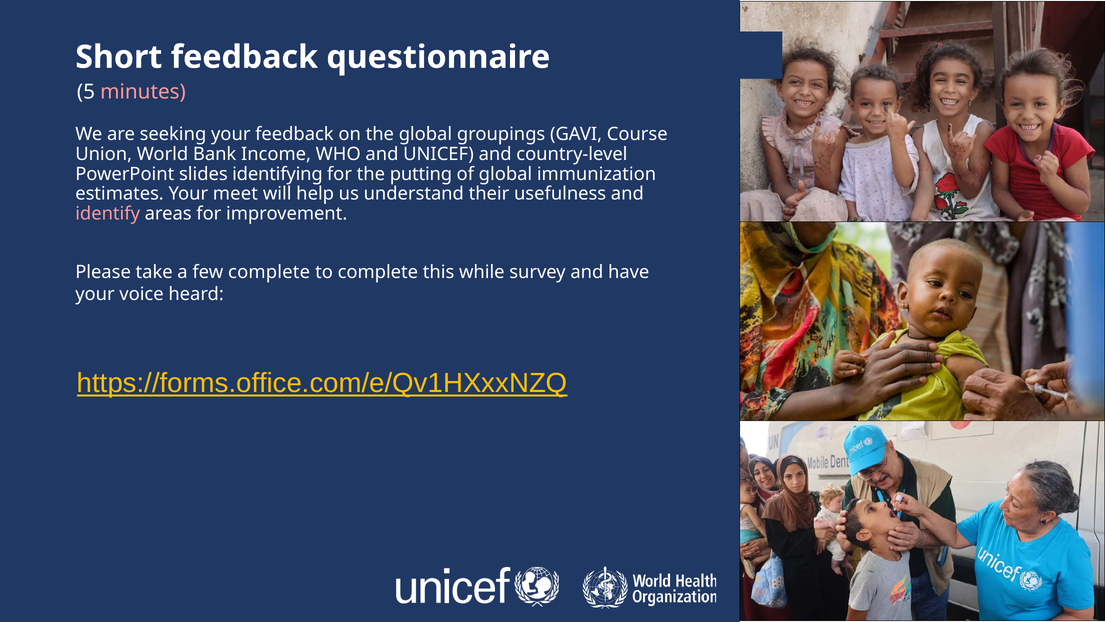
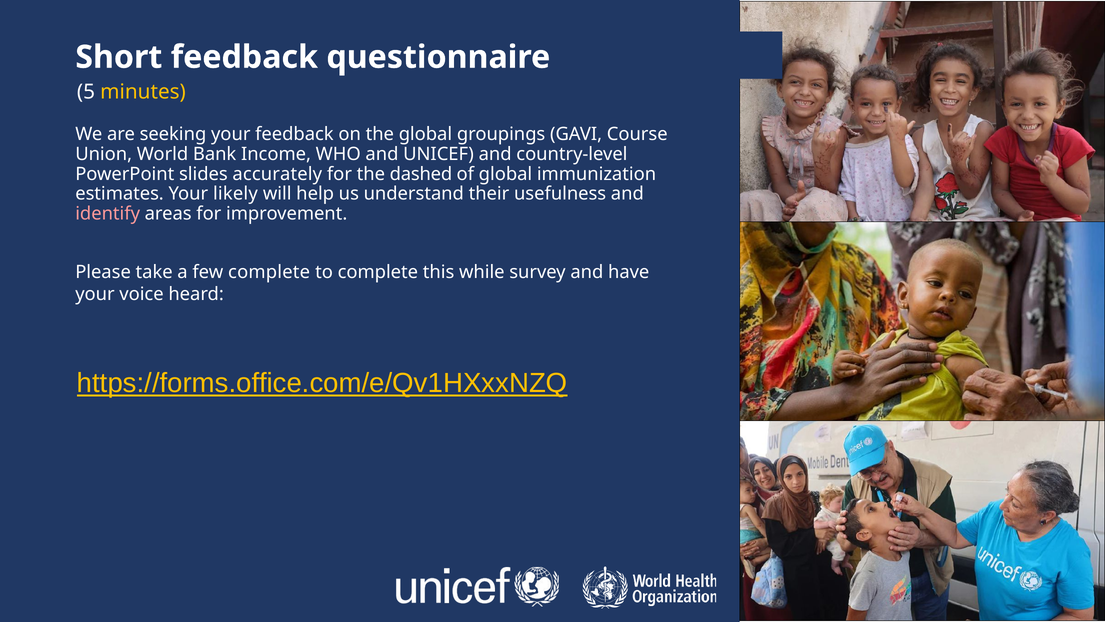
minutes colour: pink -> yellow (143, 92)
identifying: identifying -> accurately (277, 174)
putting: putting -> dashed (421, 174)
meet: meet -> likely (235, 194)
